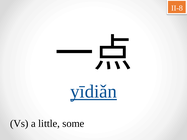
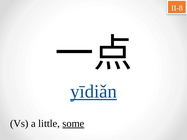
some underline: none -> present (73, 124)
